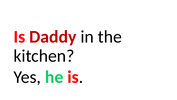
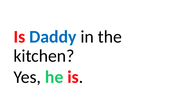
Daddy colour: red -> blue (53, 37)
